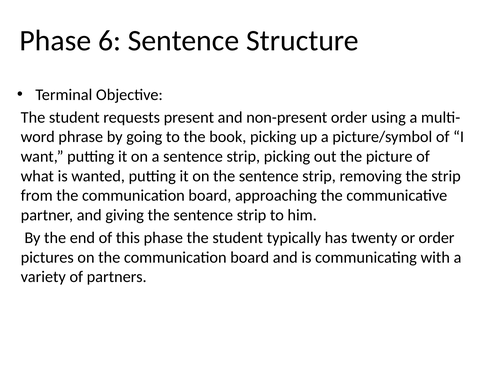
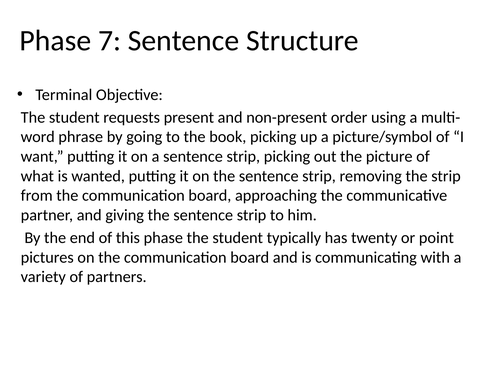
6: 6 -> 7 (110, 41)
or order: order -> point (436, 238)
